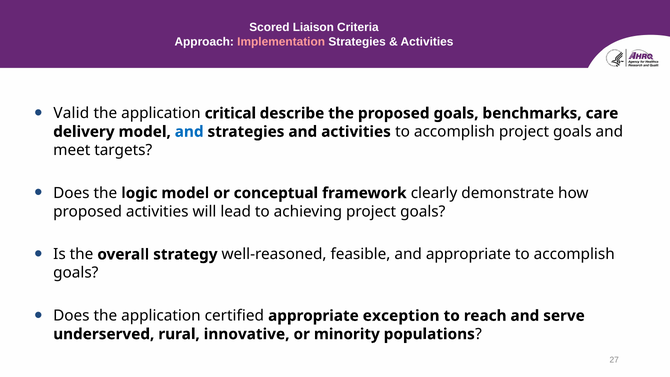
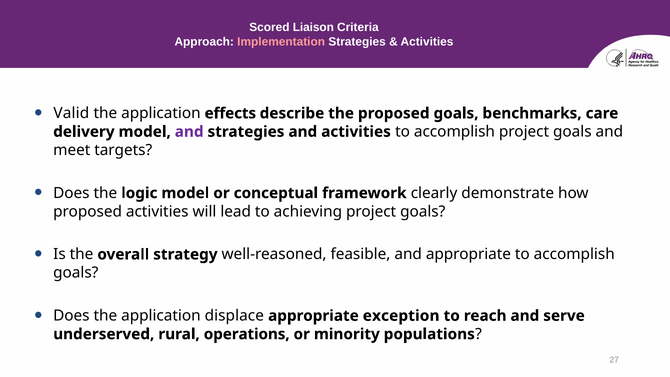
critical: critical -> effects (230, 113)
and colour: blue -> purple (189, 132)
certified: certified -> displace (234, 316)
innovative: innovative -> operations (247, 334)
